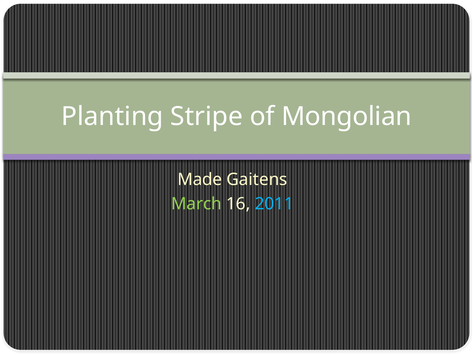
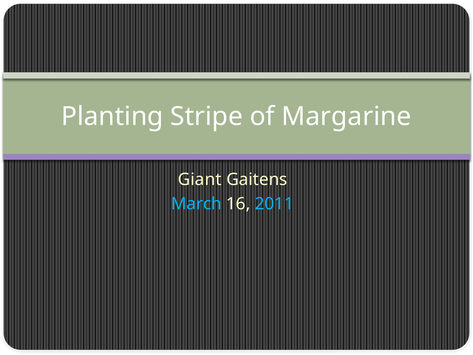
Mongolian: Mongolian -> Margarine (346, 117)
Made: Made -> Giant (200, 179)
March colour: light green -> light blue (196, 204)
